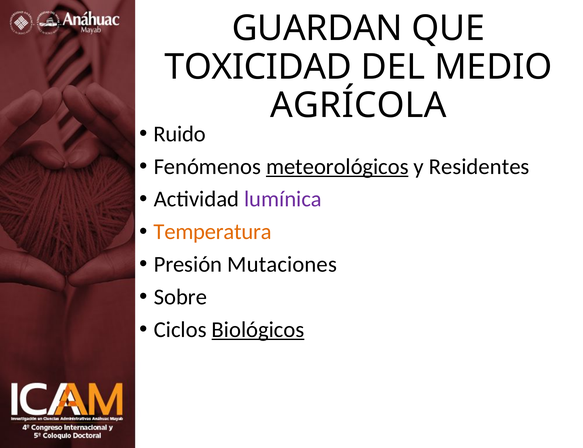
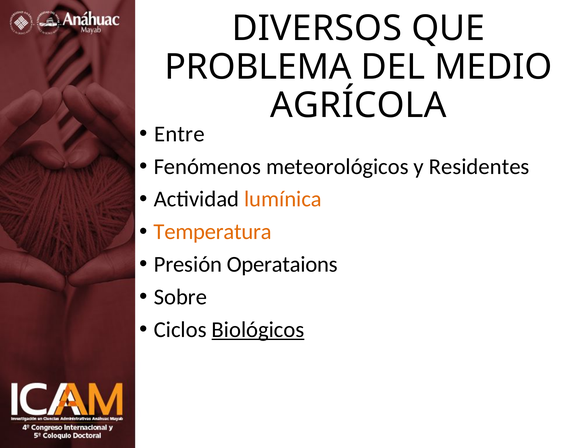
GUARDAN: GUARDAN -> DIVERSOS (317, 28)
TOXICIDAD: TOXICIDAD -> PROBLEMA (258, 67)
Ruido: Ruido -> Entre (179, 134)
meteorológicos underline: present -> none (337, 166)
lumínica colour: purple -> orange (283, 199)
Mutaciones: Mutaciones -> Operataions (282, 264)
